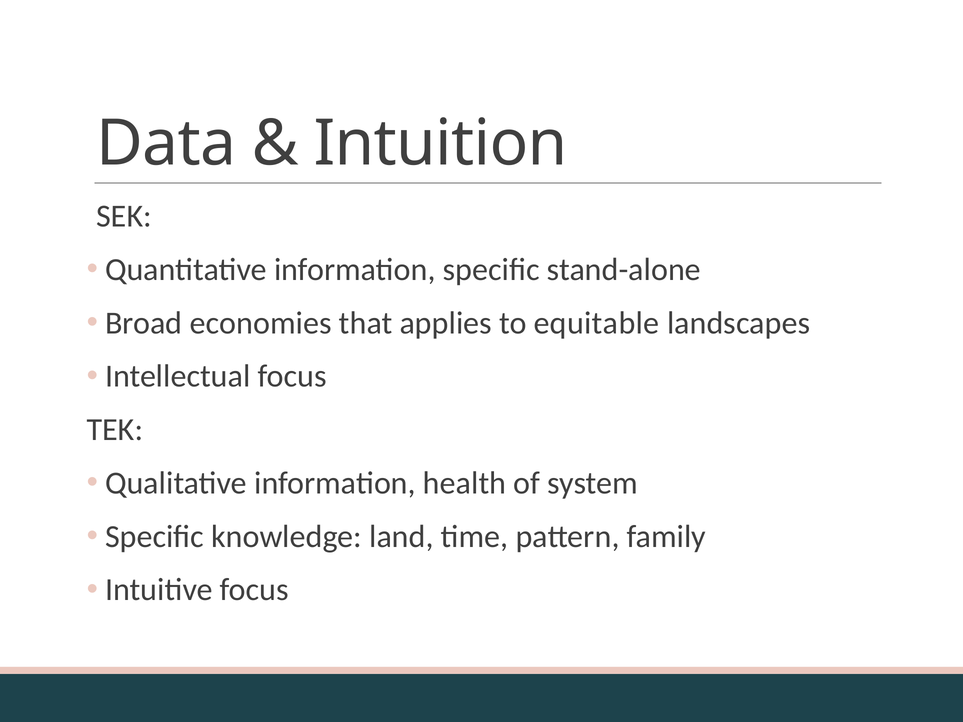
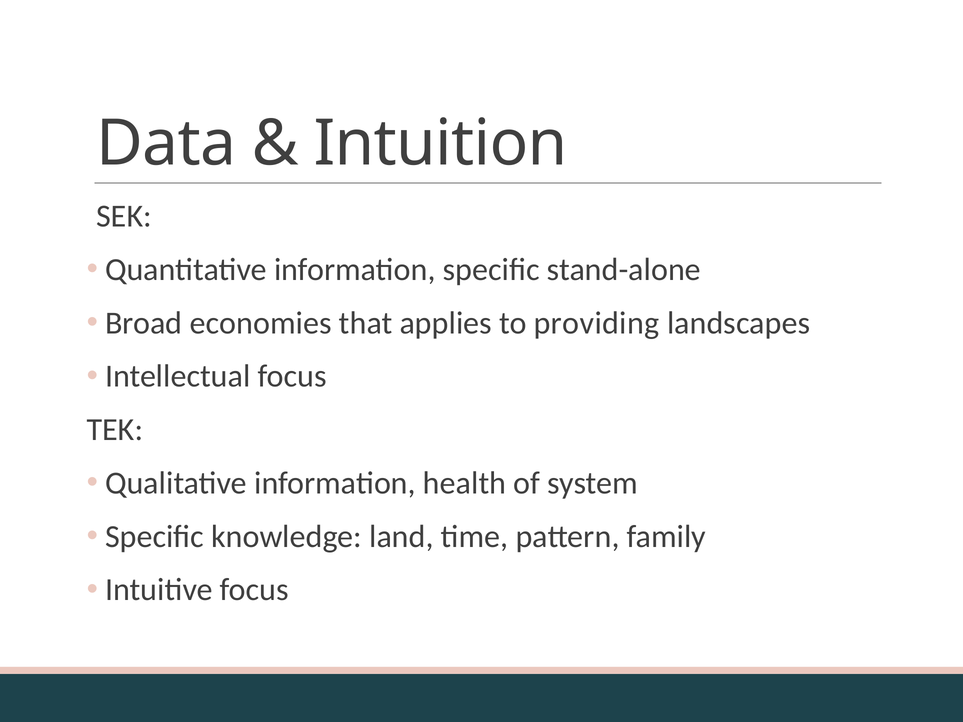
equitable: equitable -> providing (597, 323)
